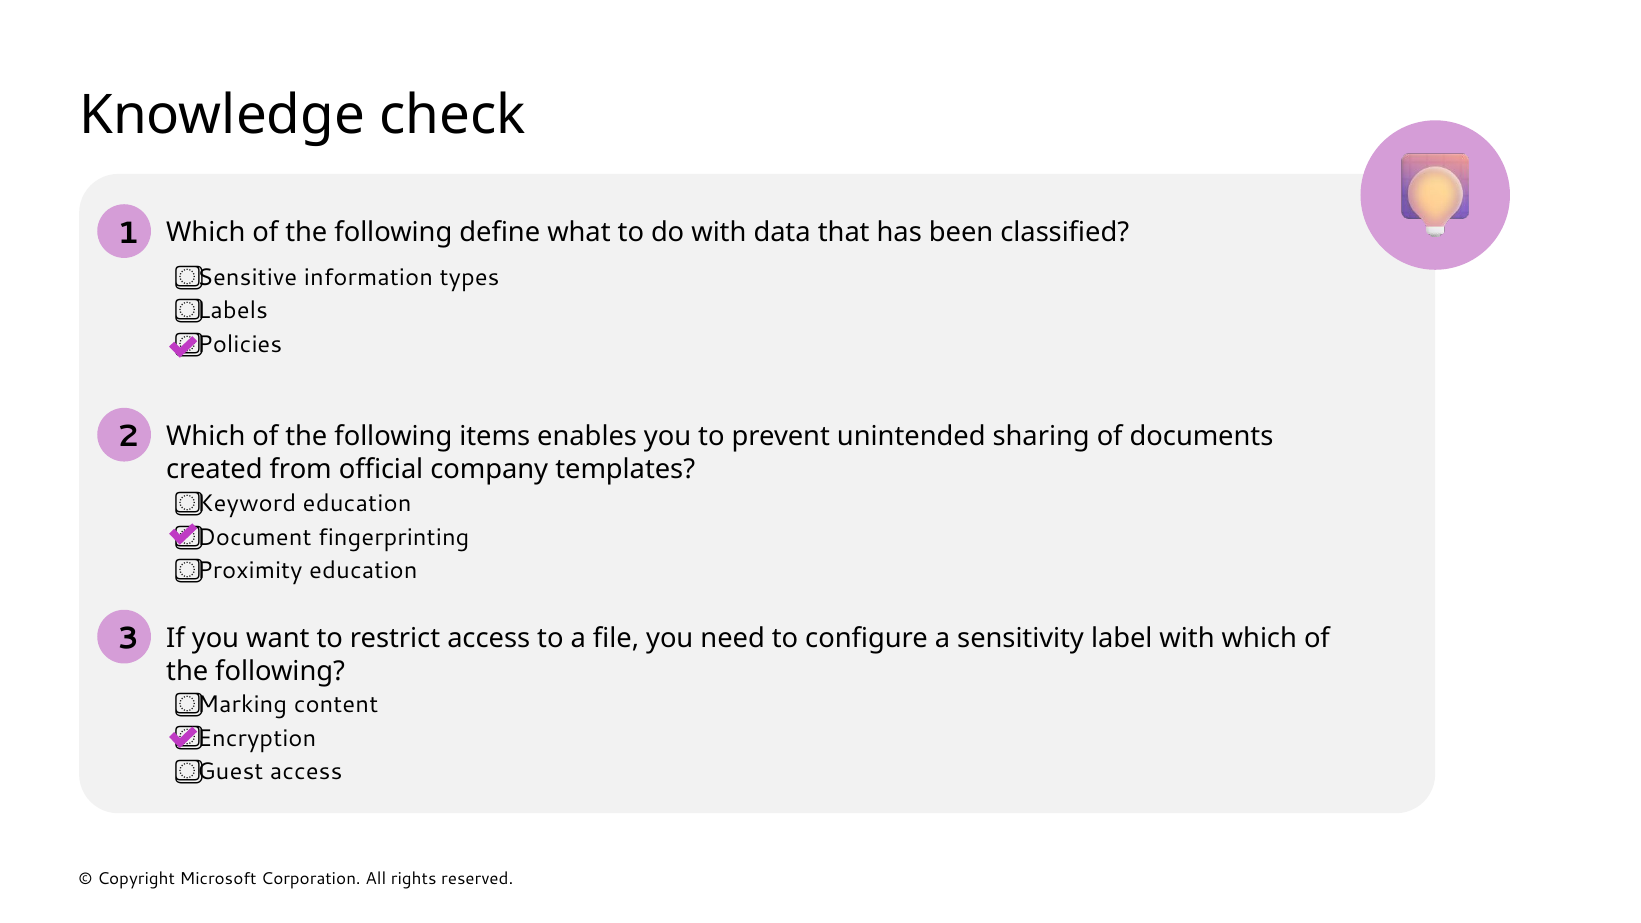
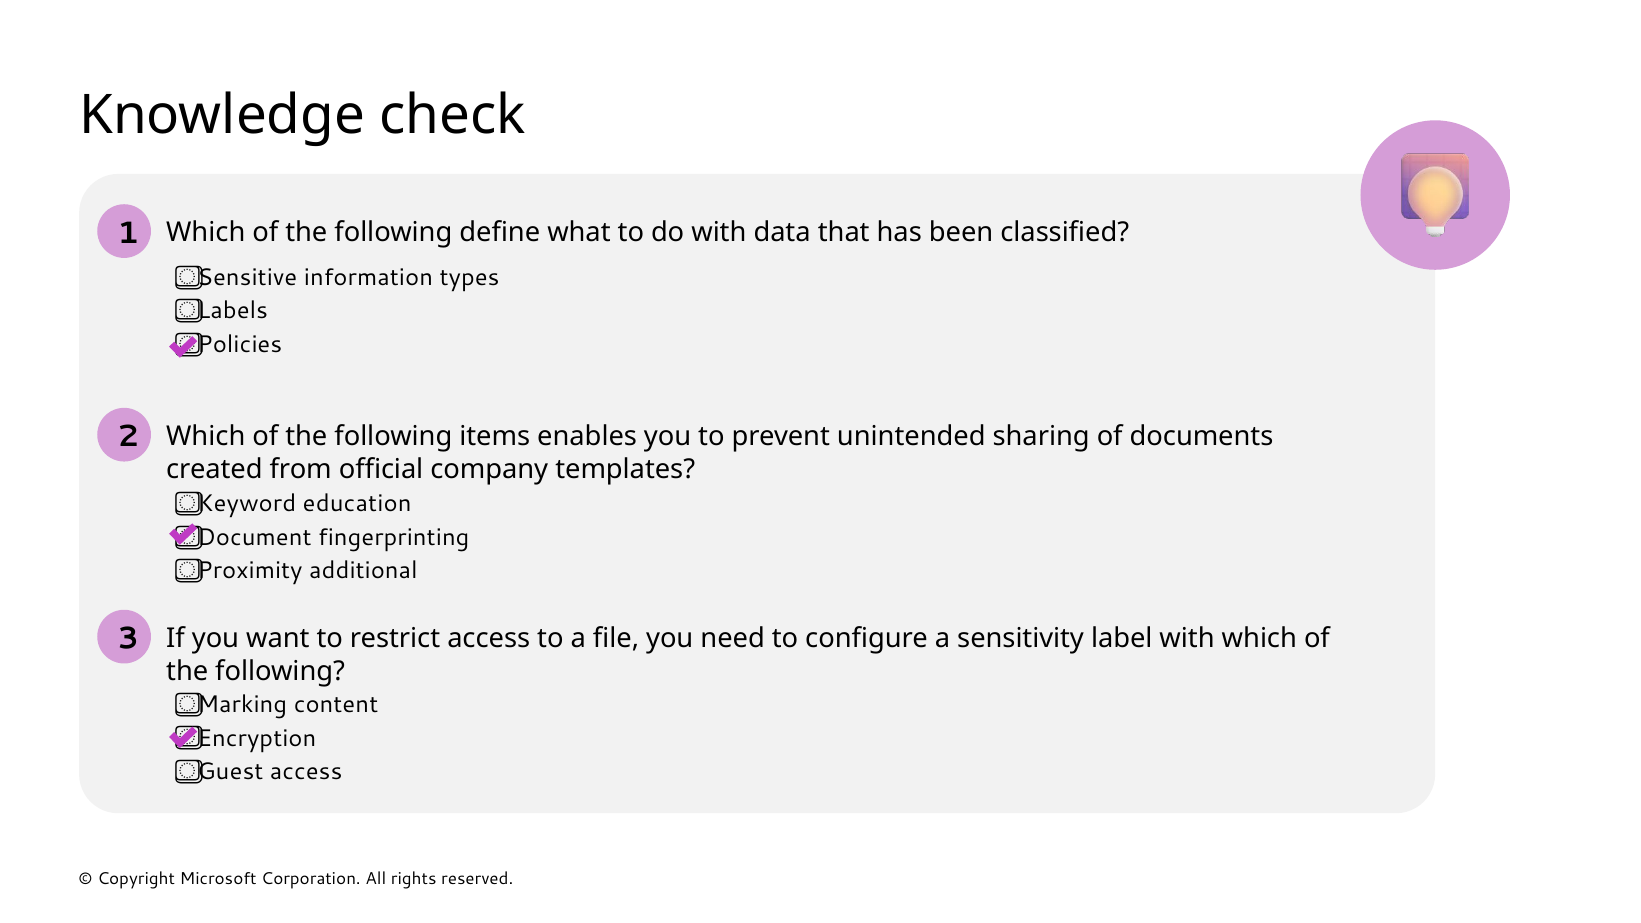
education: education -> additional (364, 571)
